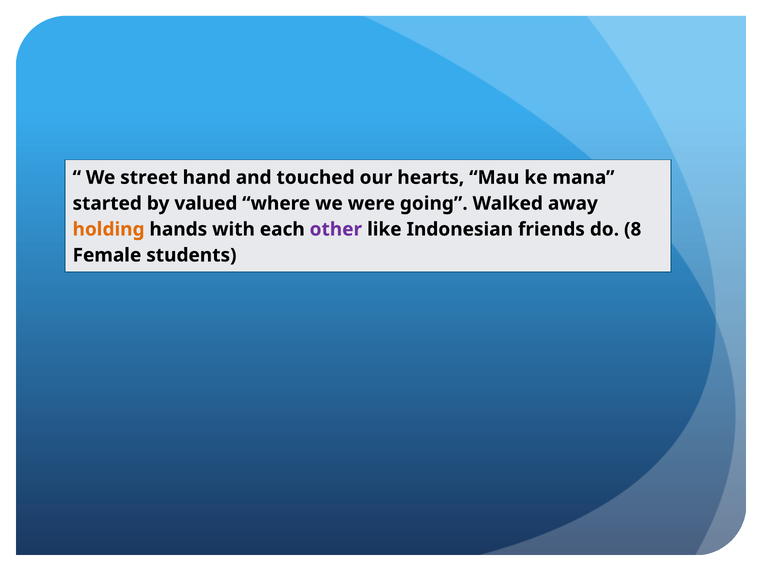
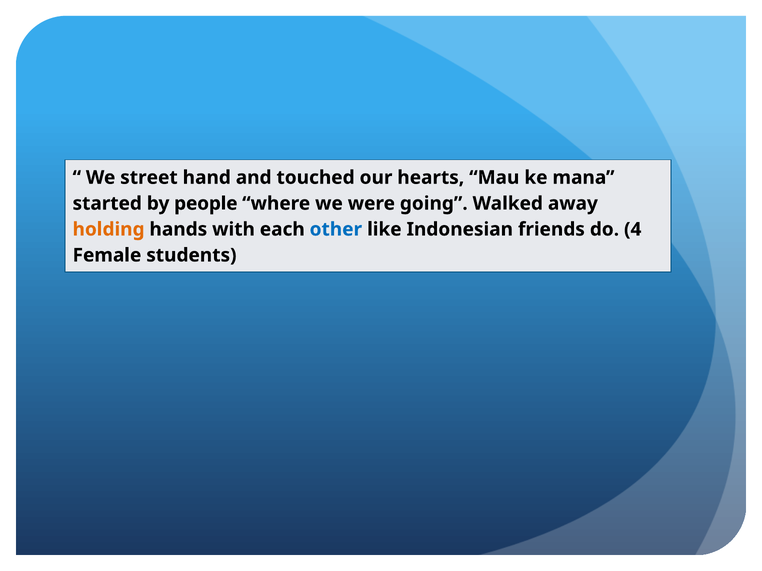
valued: valued -> people (206, 204)
other colour: purple -> blue (336, 230)
8: 8 -> 4 (633, 230)
